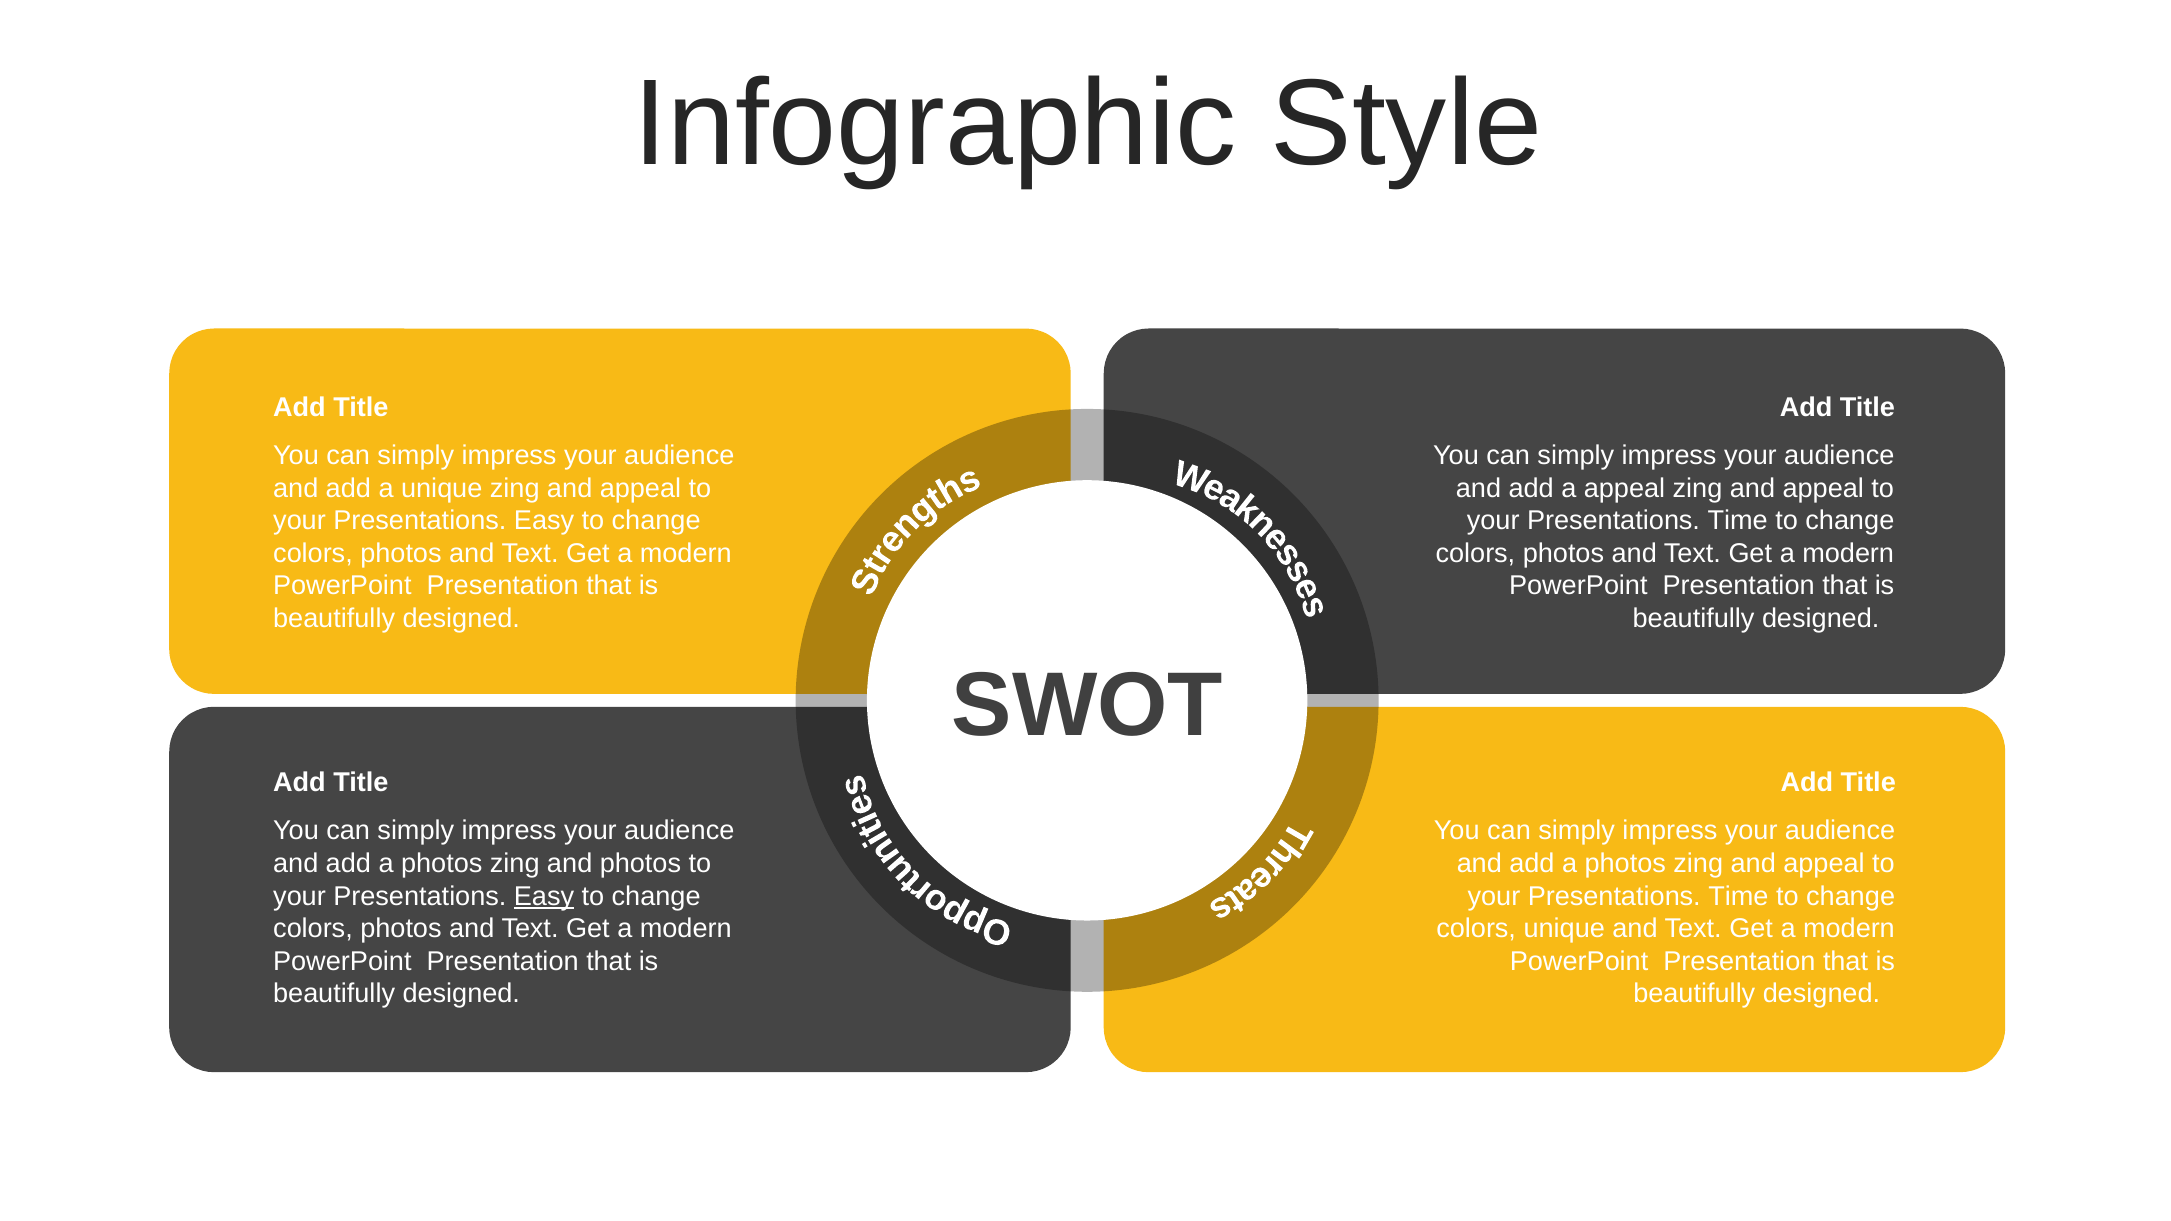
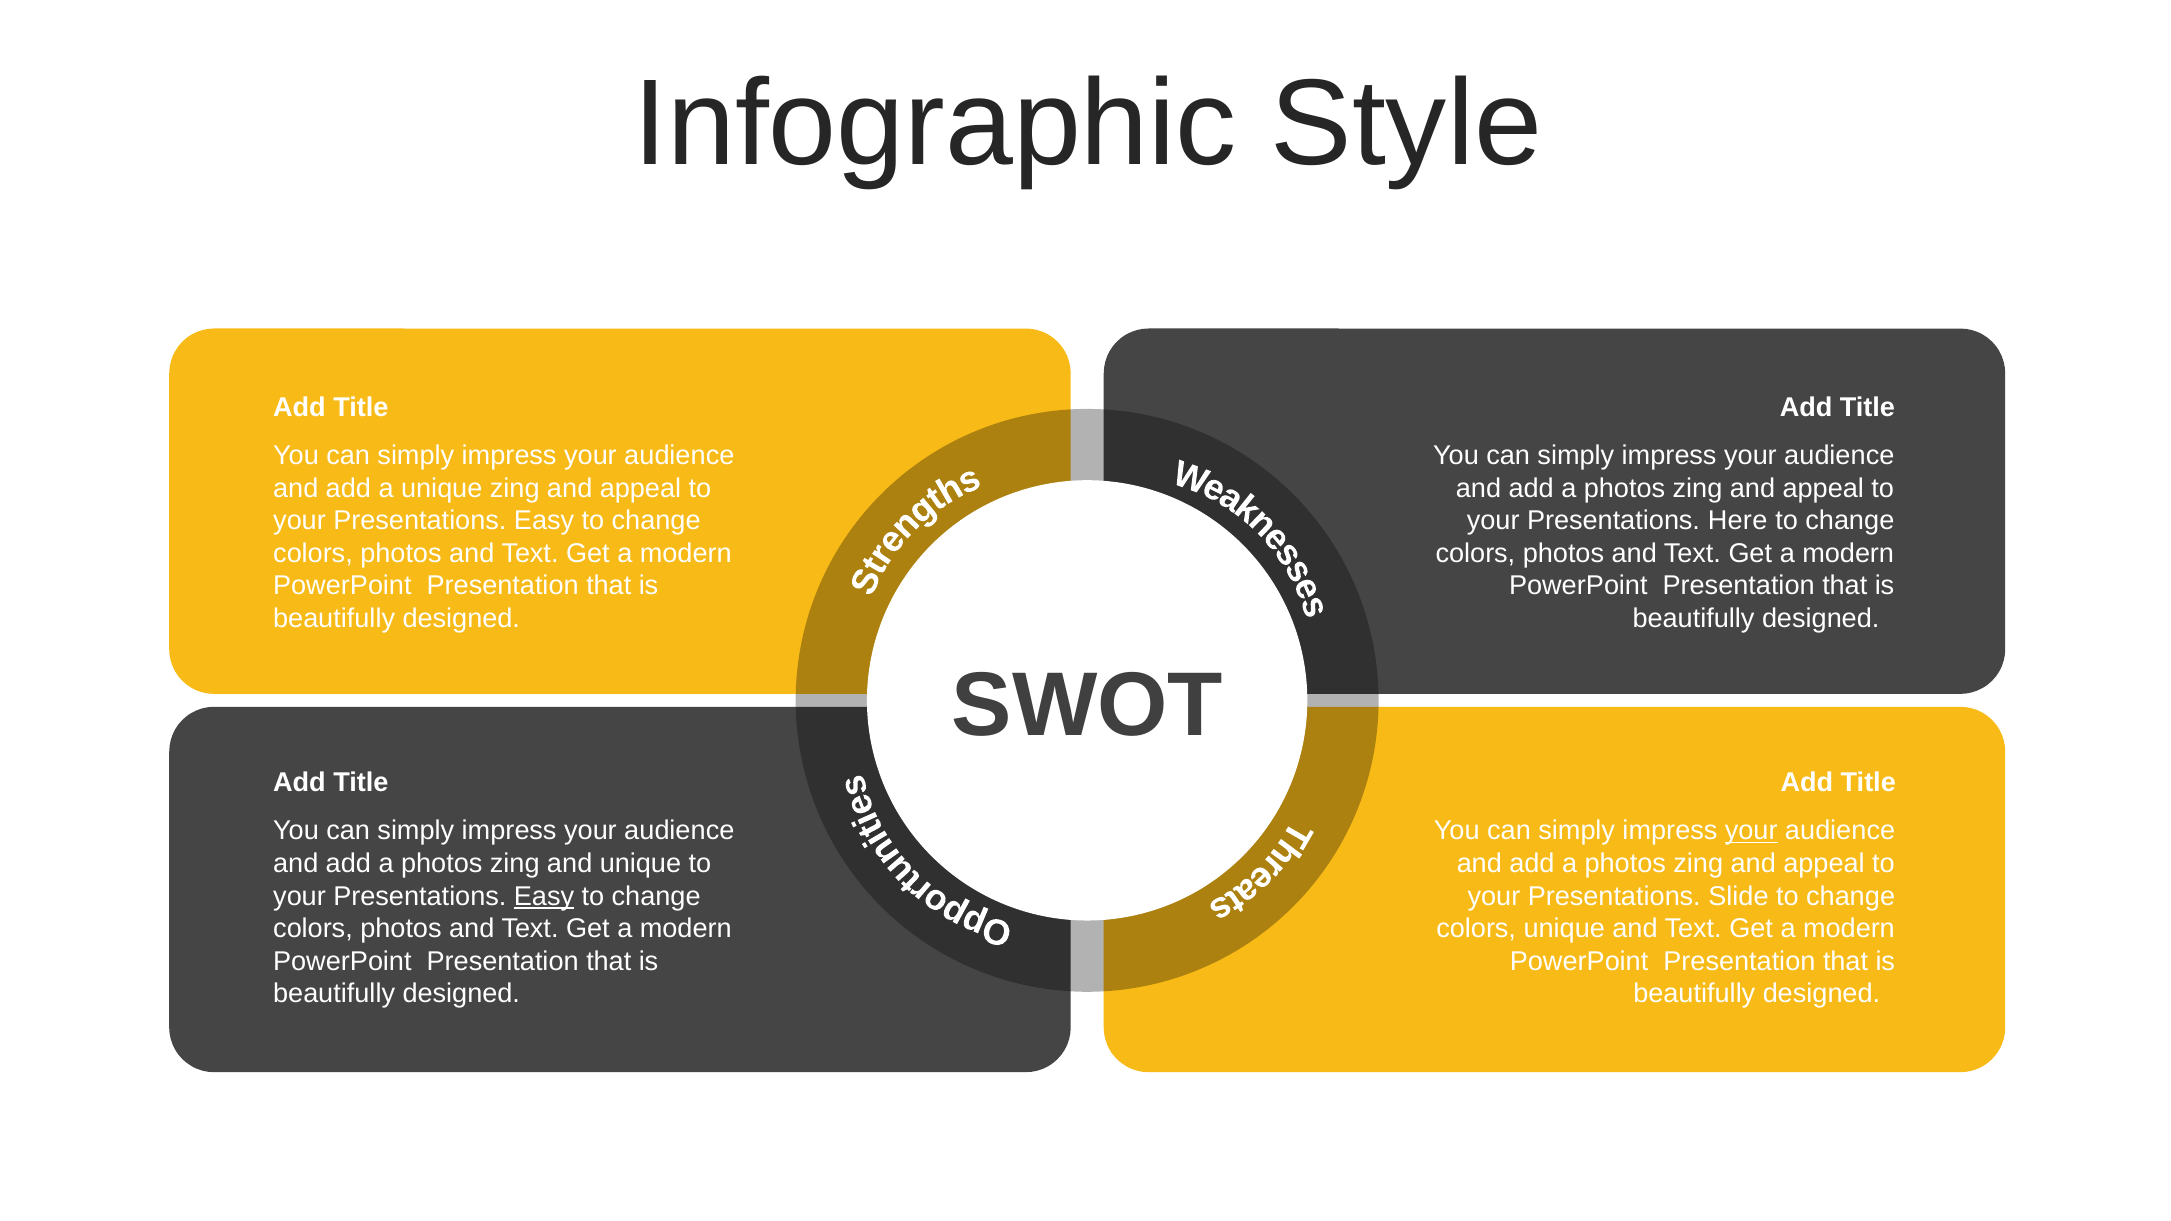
appeal: appeal -> photos (1624, 488)
Time: Time -> Here (1738, 521)
your underline: none -> present (1751, 831)
and photos: photos -> unique (640, 864)
Time: Time -> Slide (1738, 896)
